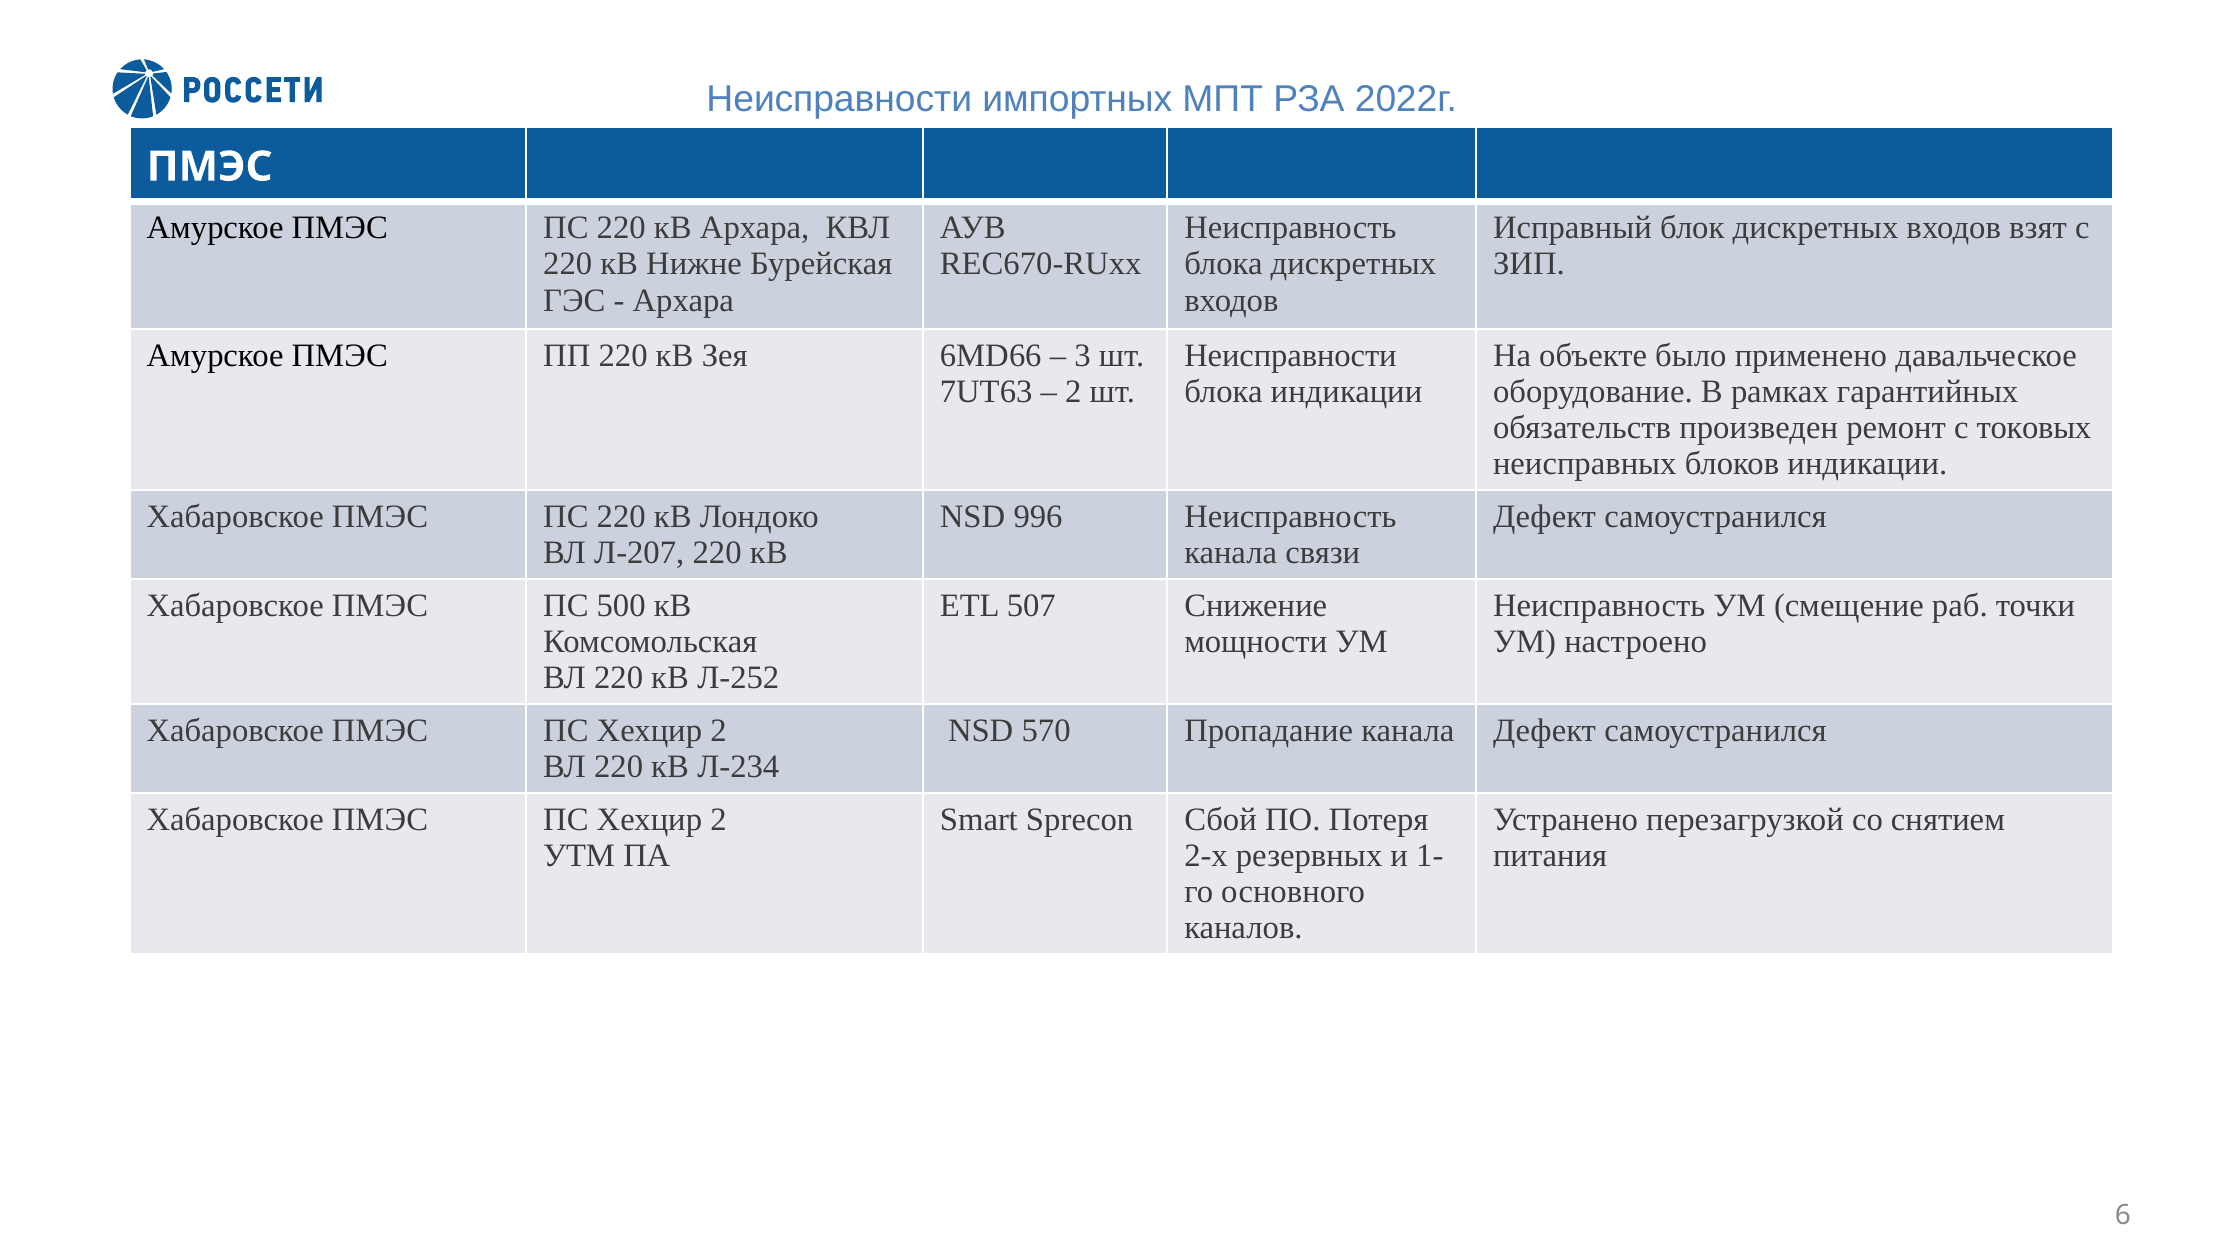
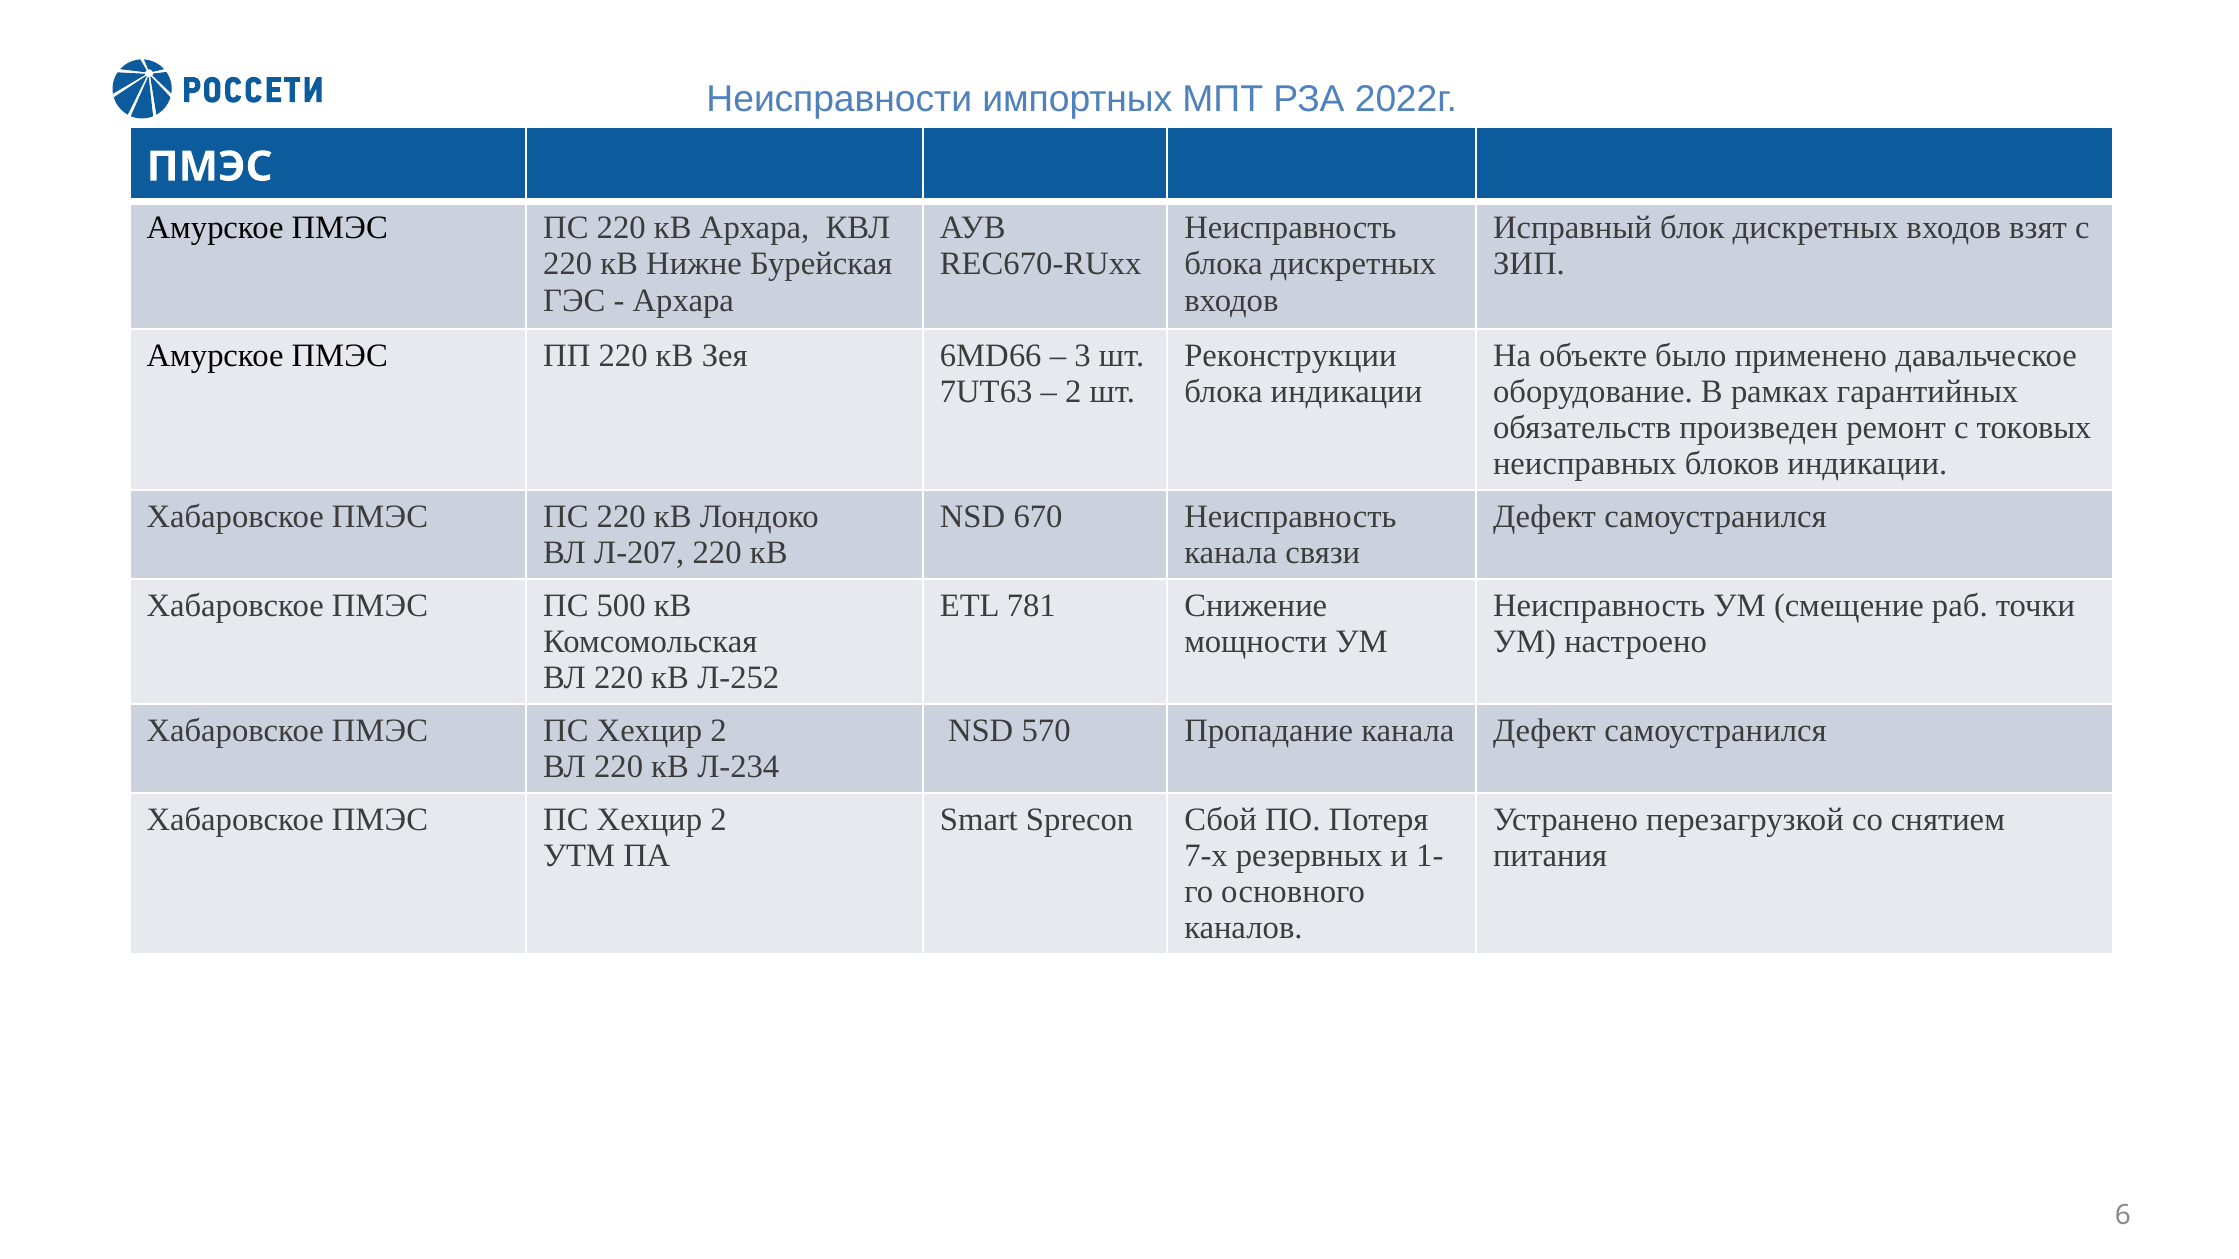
Неисправности: Неисправности -> Реконструкции (1290, 356)
996: 996 -> 670 (1038, 517)
507: 507 -> 781 (1031, 606)
2-х: 2-х -> 7-х (1206, 856)
